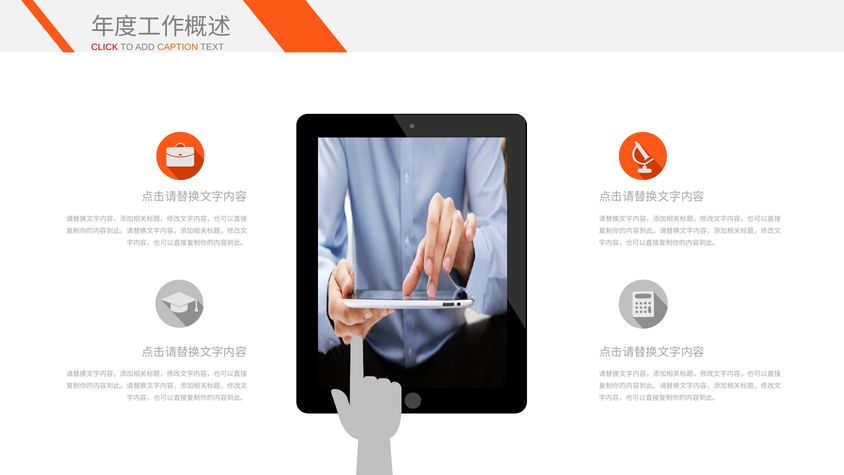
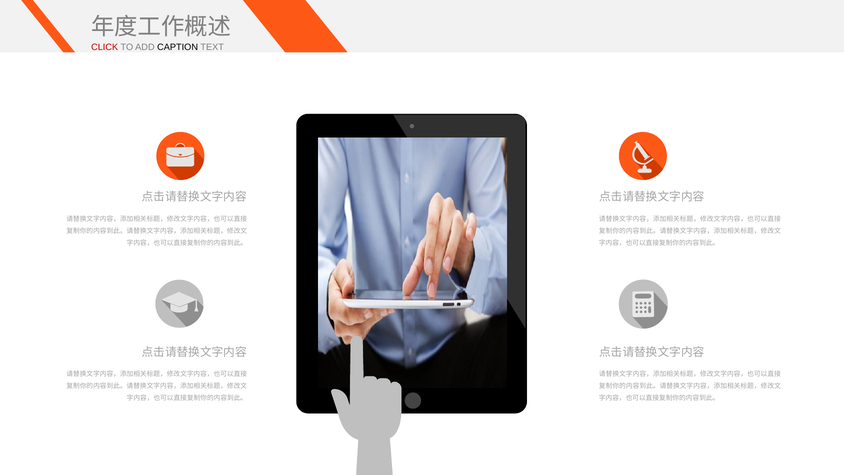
CAPTION colour: orange -> black (178, 47)
